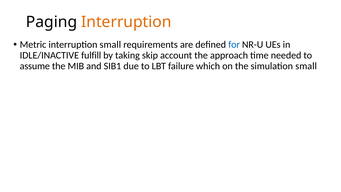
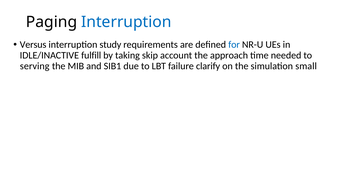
Interruption colour: orange -> blue (126, 22)
Metric: Metric -> Versus (33, 45)
interruption small: small -> study (110, 45)
assume: assume -> serving (35, 66)
which: which -> clarify (208, 66)
